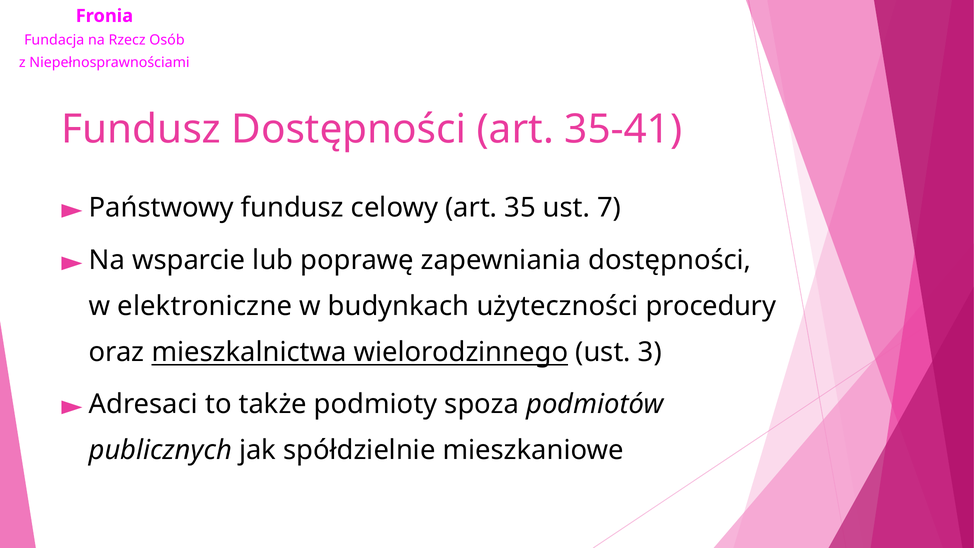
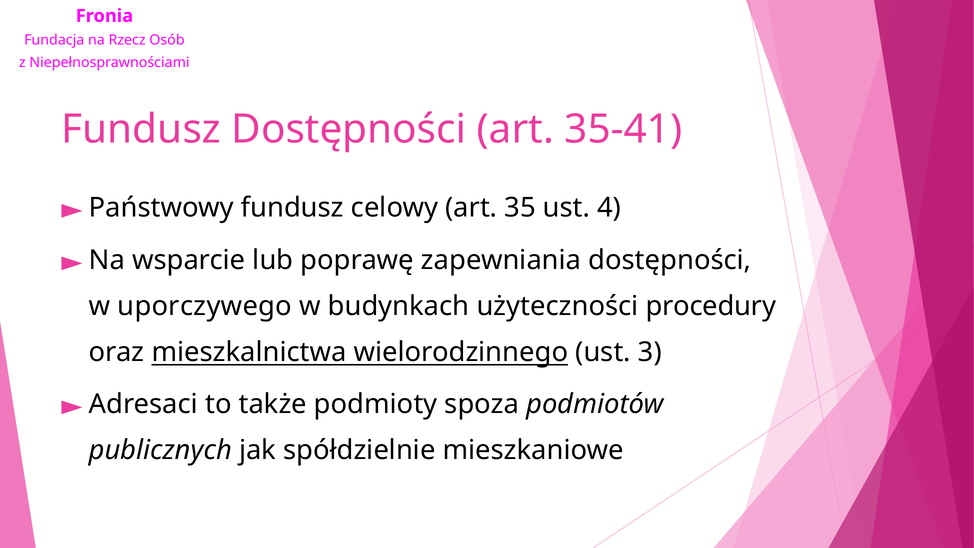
7: 7 -> 4 (609, 208)
elektroniczne: elektroniczne -> uporczywego (205, 306)
